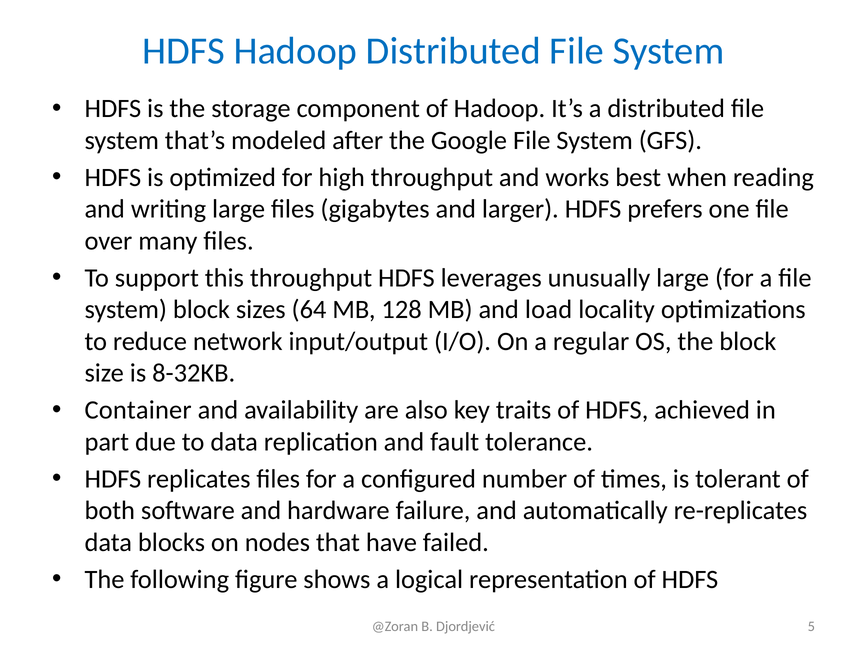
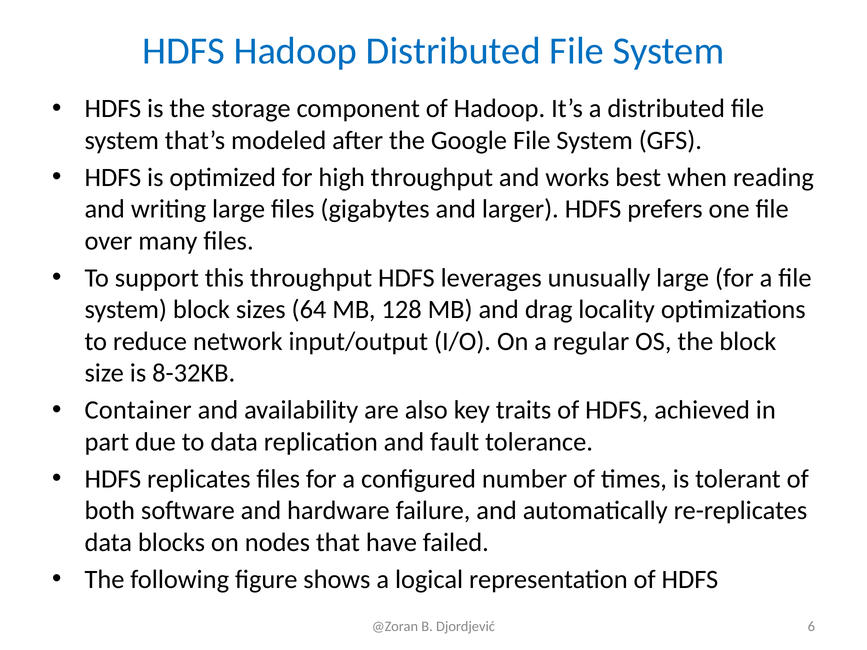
load: load -> drag (549, 310)
5: 5 -> 6 (811, 627)
